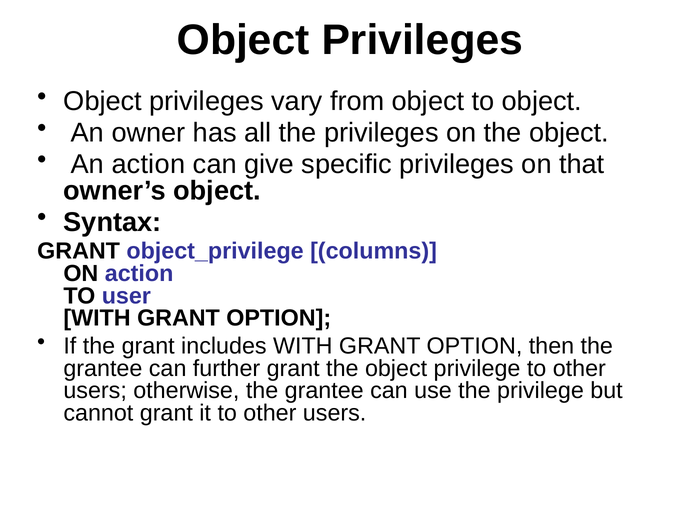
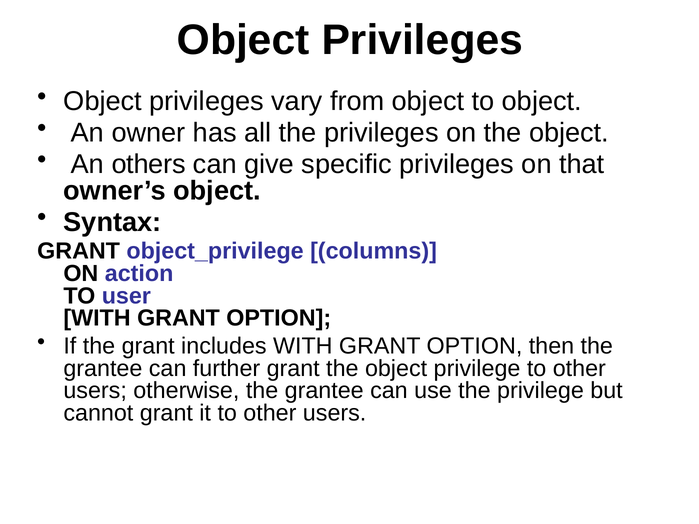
An action: action -> others (149, 165)
